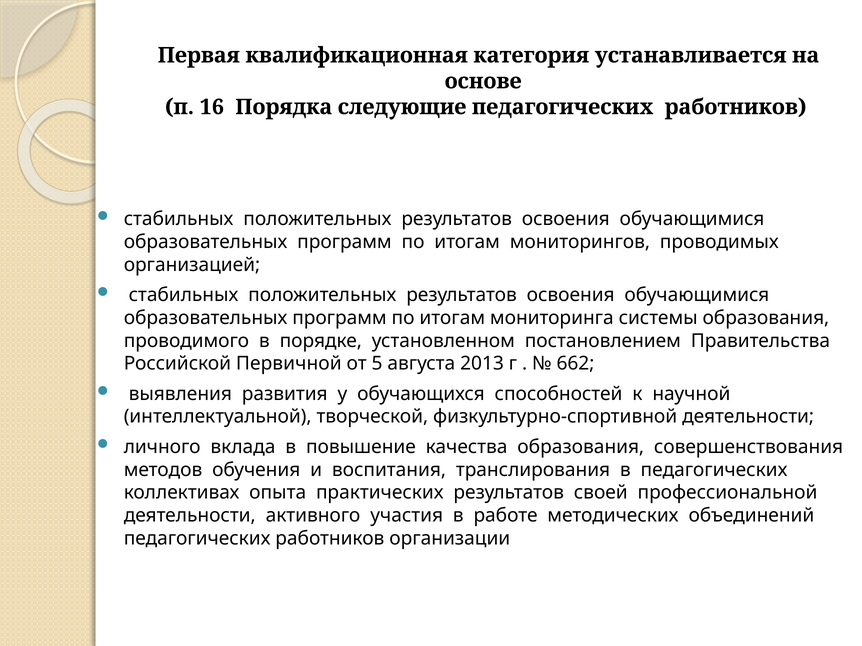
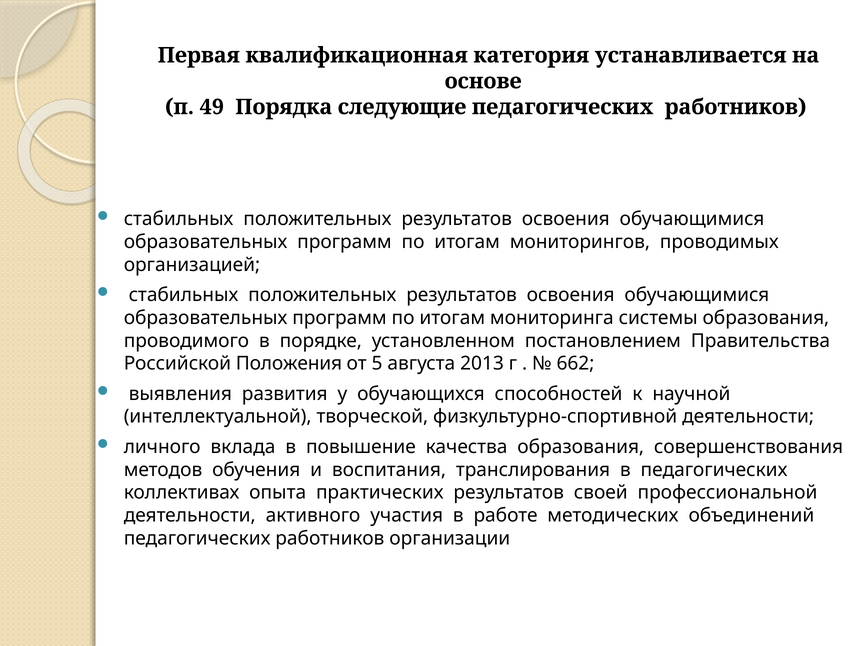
16: 16 -> 49 (212, 107)
Первичной: Первичной -> Положения (289, 364)
